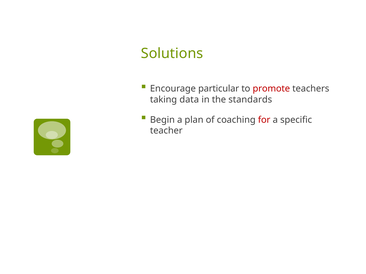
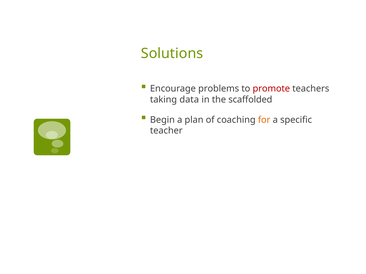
particular: particular -> problems (219, 89)
standards: standards -> scaffolded (250, 100)
for colour: red -> orange (264, 120)
